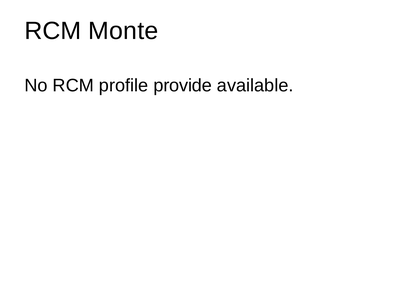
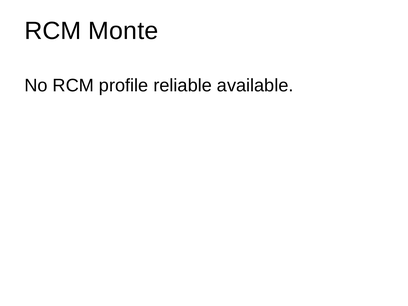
provide: provide -> reliable (183, 86)
